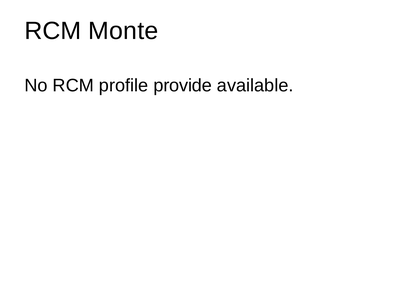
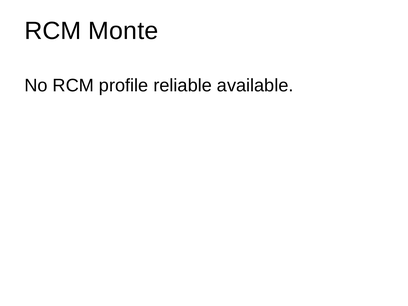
provide: provide -> reliable (183, 86)
